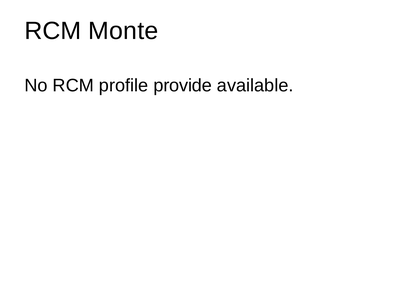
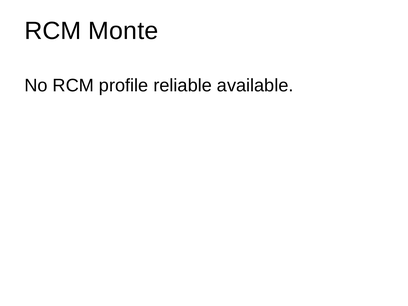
provide: provide -> reliable (183, 86)
